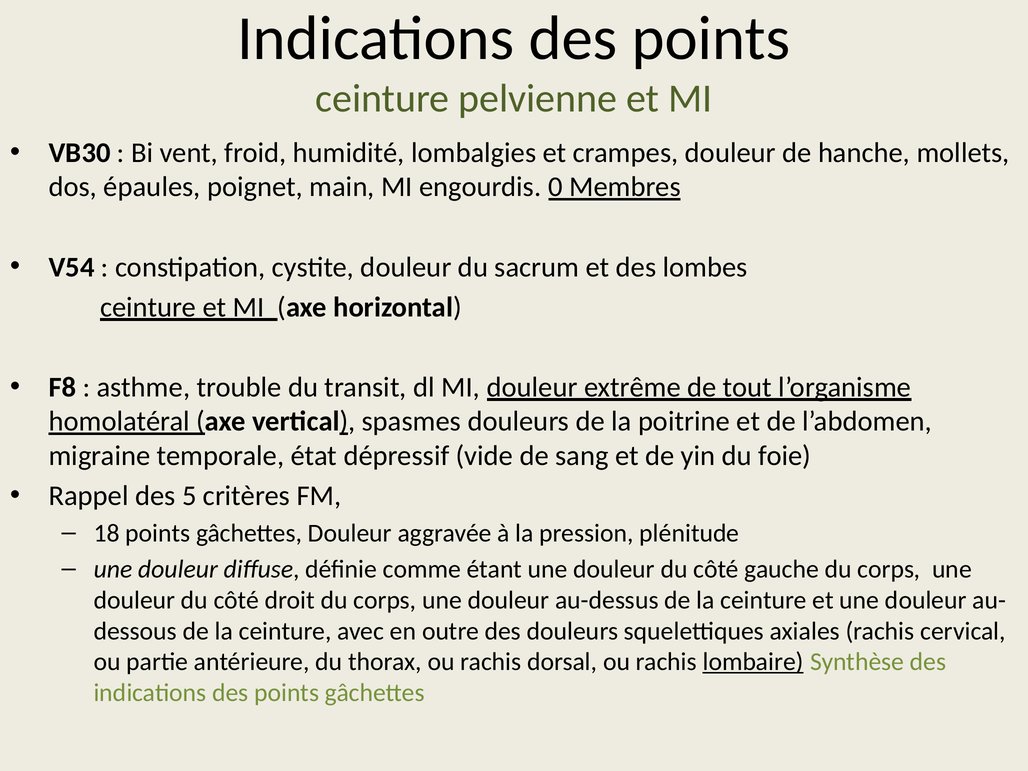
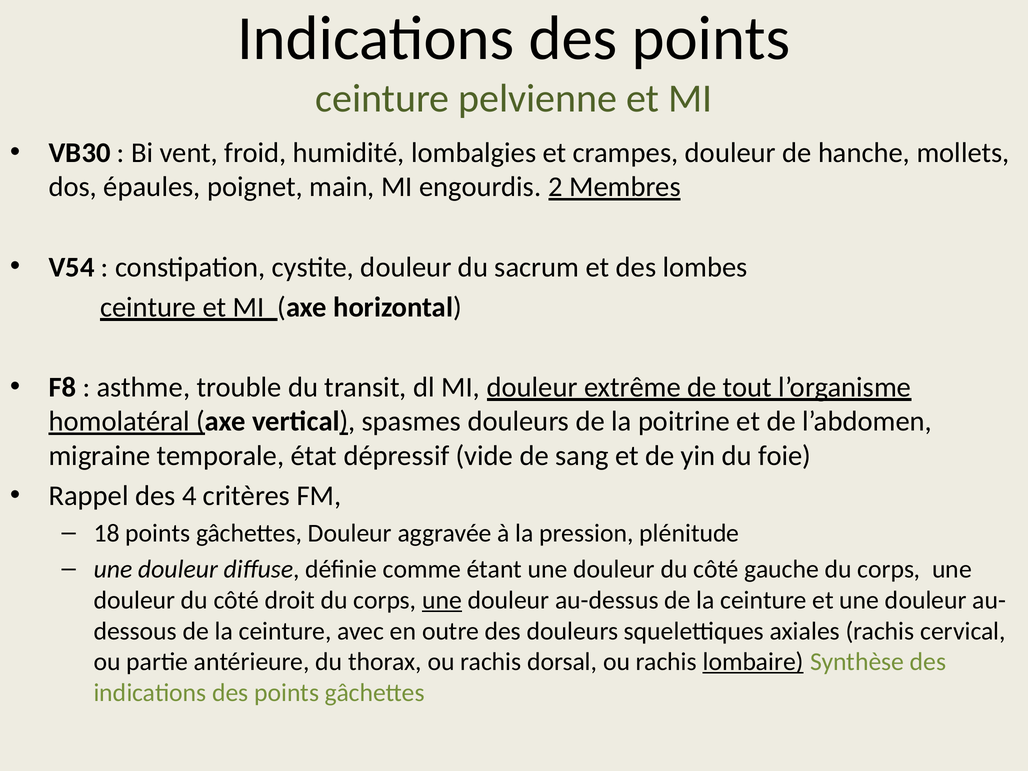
0: 0 -> 2 (556, 187)
5: 5 -> 4 (189, 496)
une underline: none -> present (442, 600)
